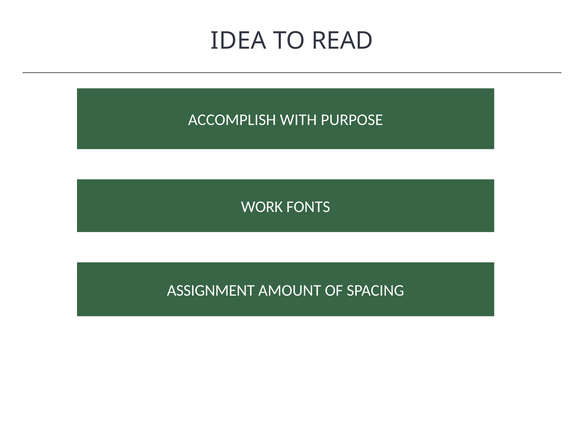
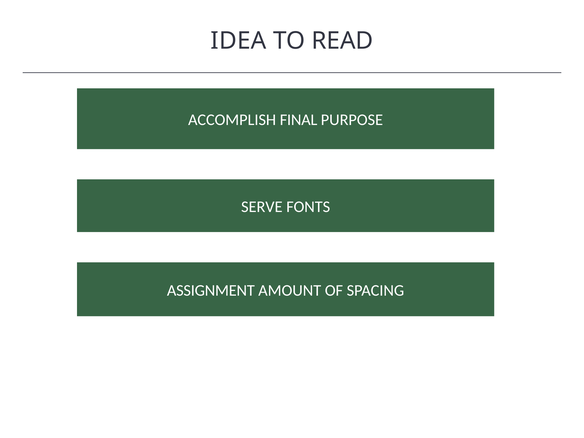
WITH: WITH -> FINAL (299, 120)
WORK: WORK -> SERVE (262, 207)
